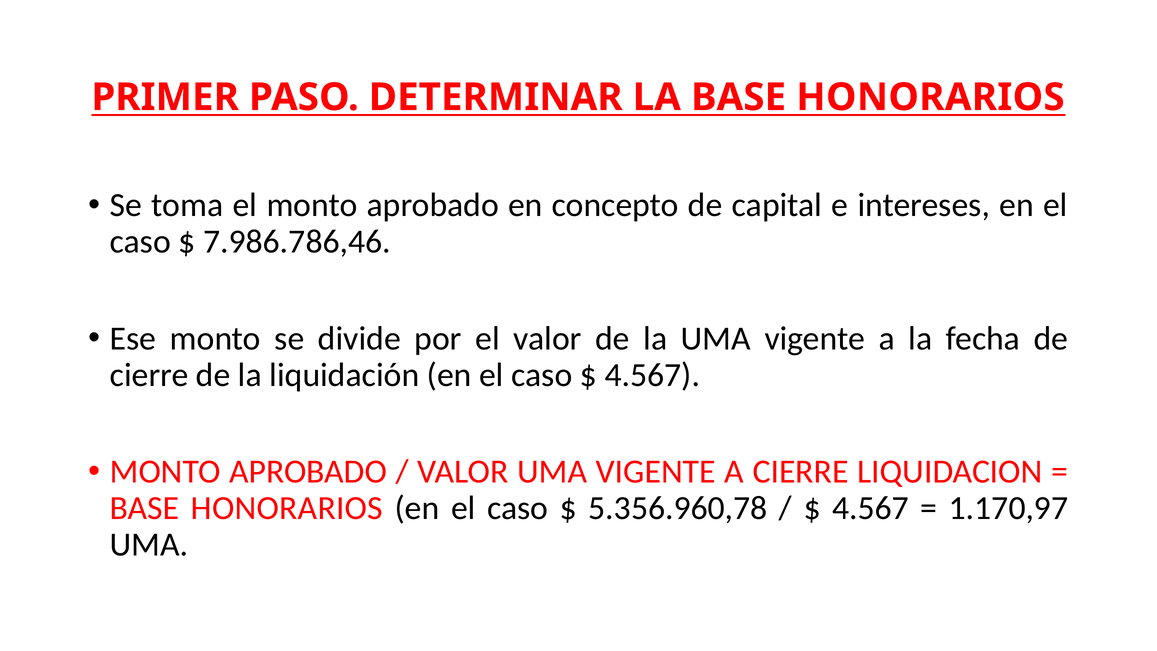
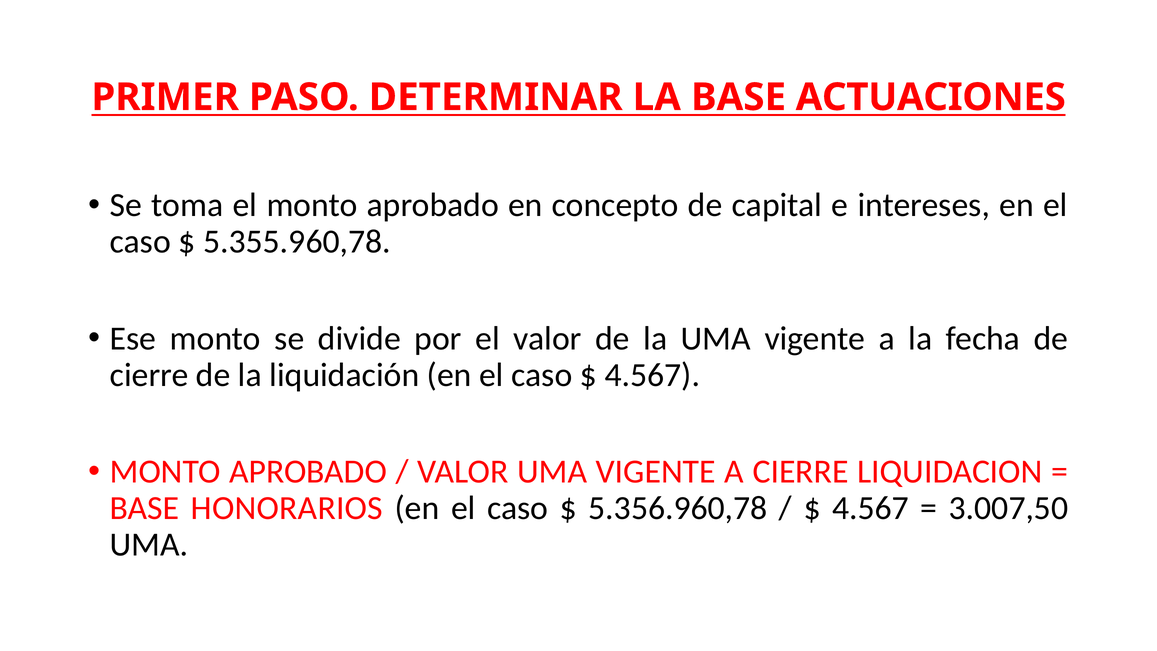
LA BASE HONORARIOS: HONORARIOS -> ACTUACIONES (931, 97)
7.986.786,46: 7.986.786,46 -> 5.355.960,78 (297, 242)
1.170,97: 1.170,97 -> 3.007,50 (1008, 508)
